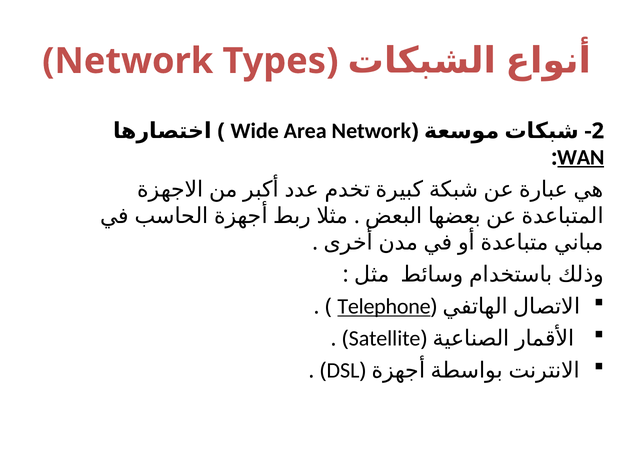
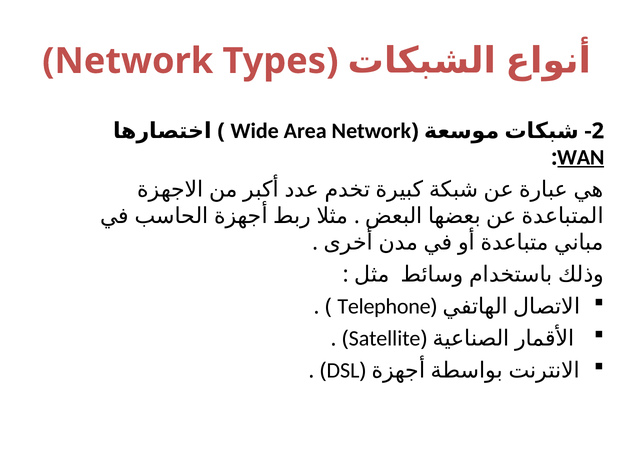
Telephone underline: present -> none (384, 307)
